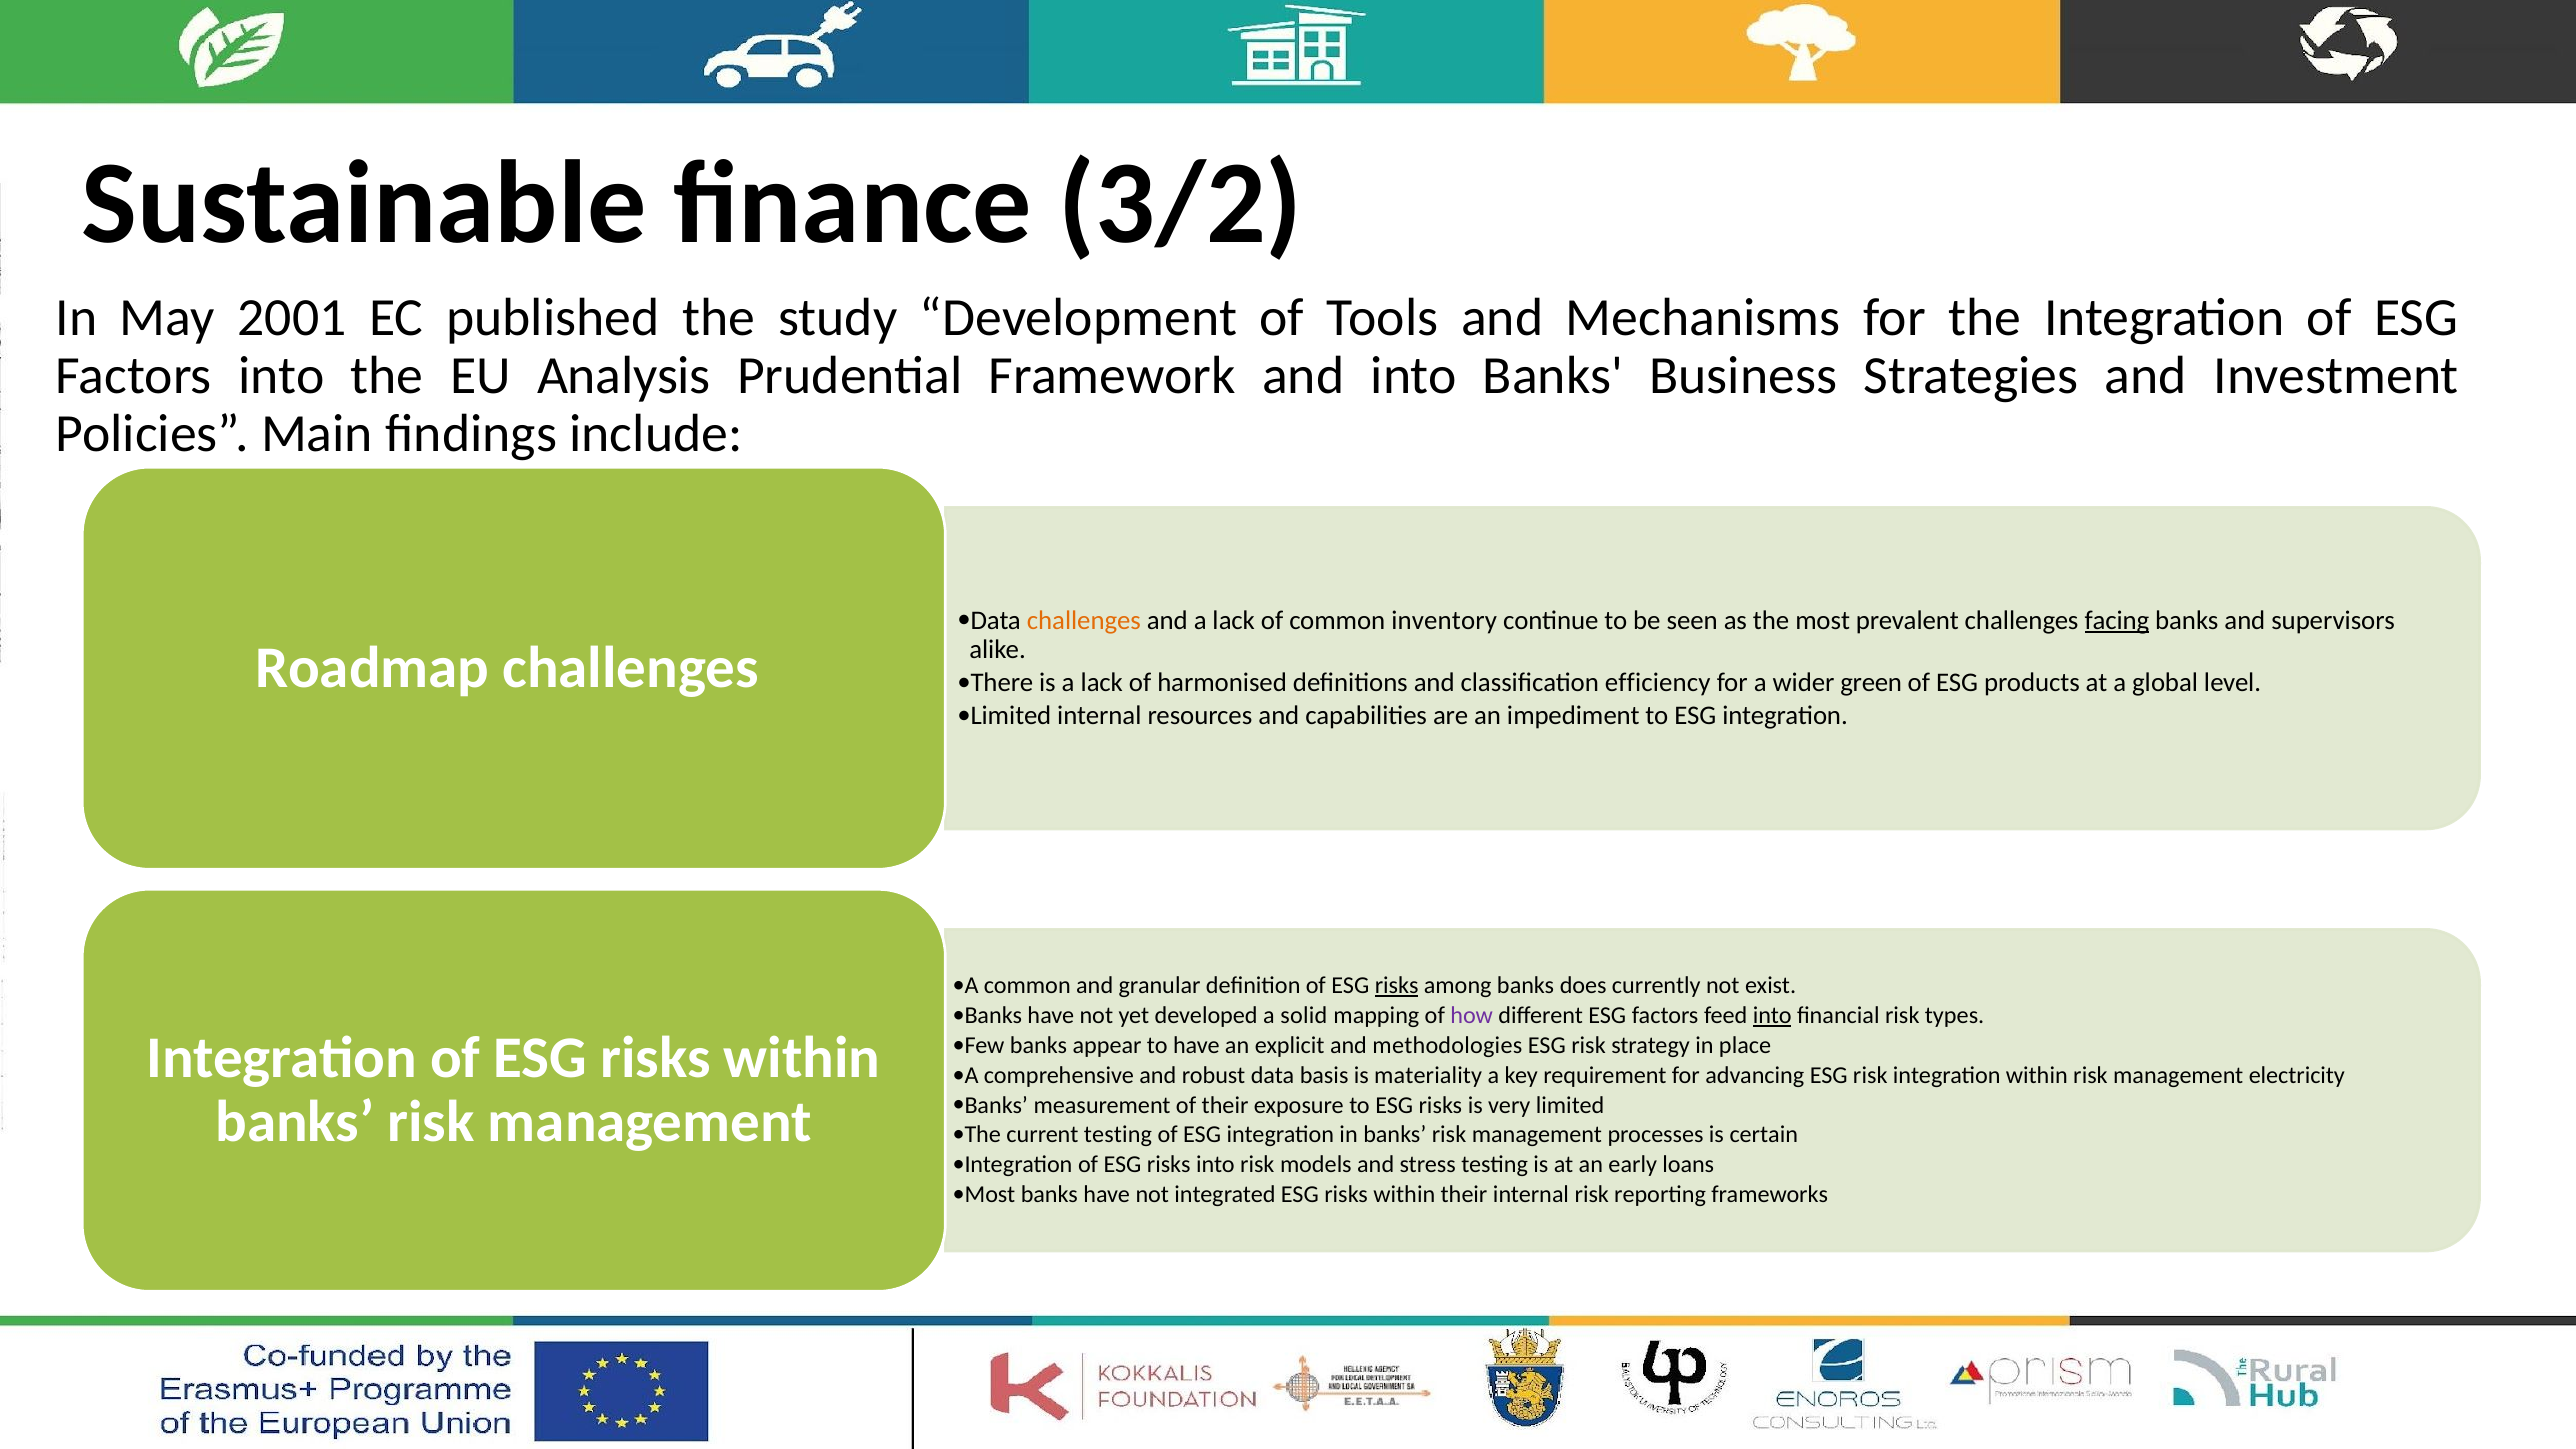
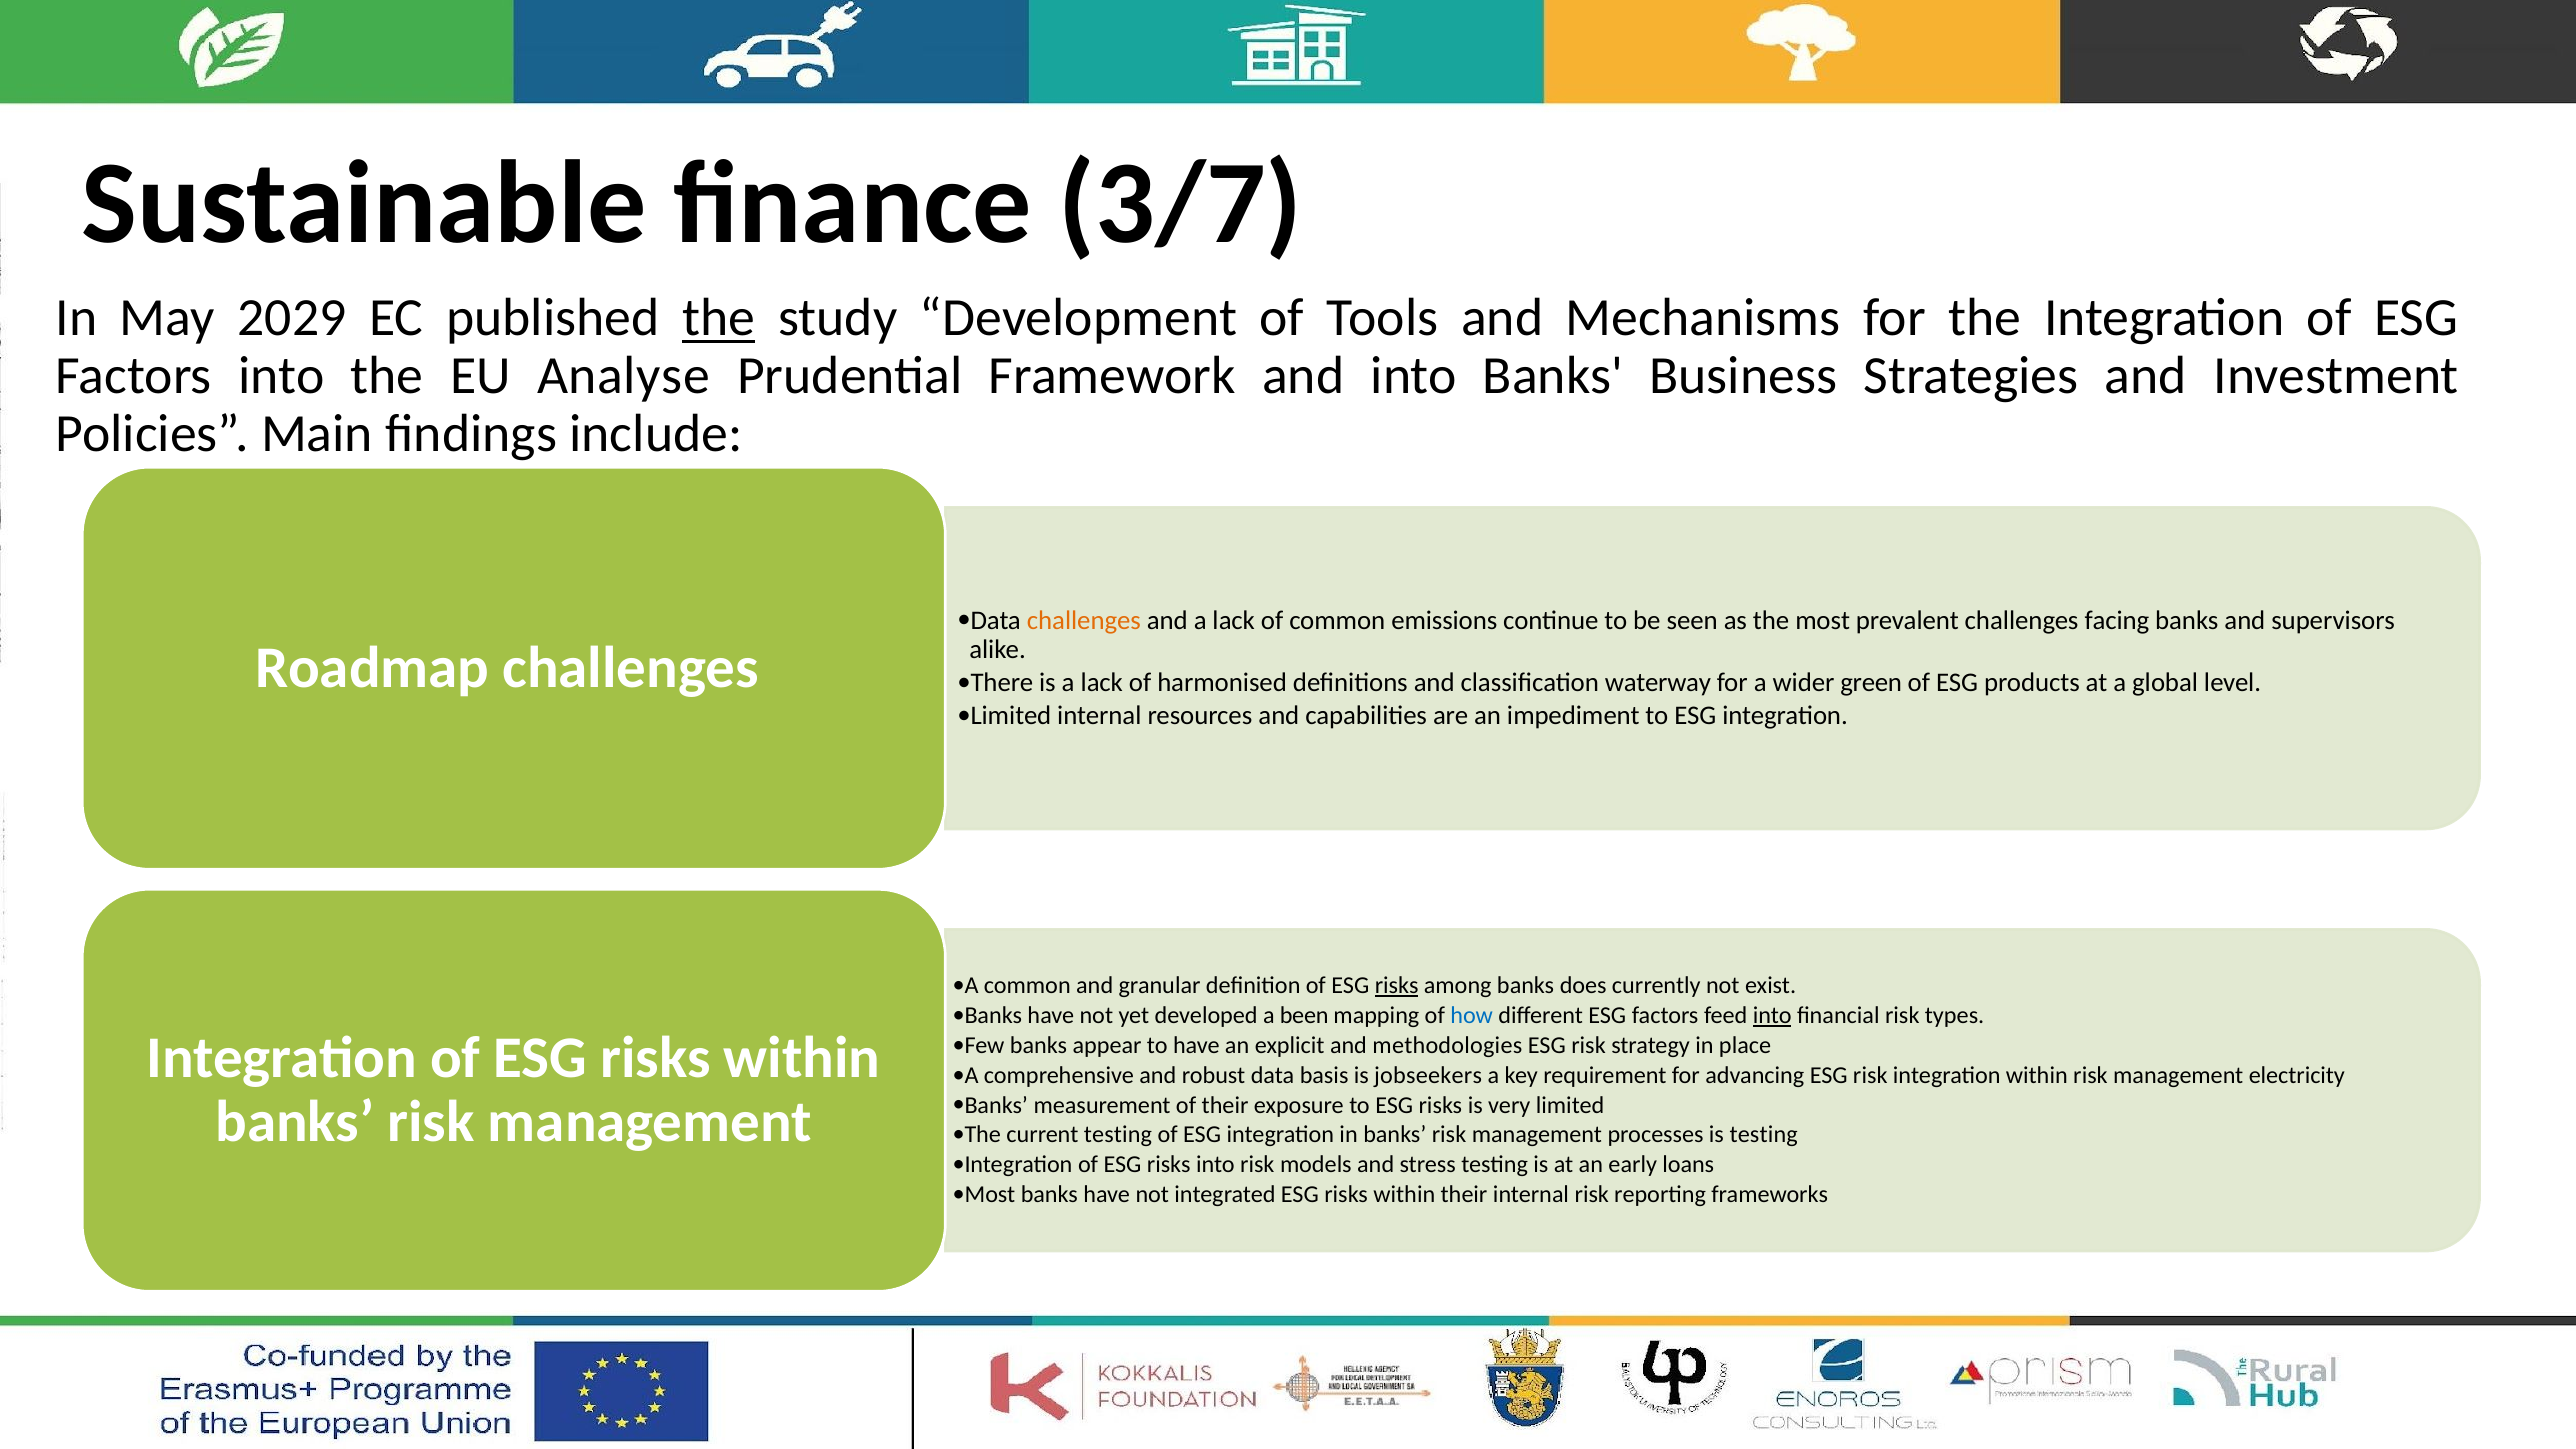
3/2: 3/2 -> 3/7 (1181, 204)
2001: 2001 -> 2029 (292, 318)
the underline: none -> present (719, 318)
Analysis: Analysis -> Analyse (624, 376)
inventory: inventory -> emissions (1444, 620)
facing underline: present -> none (2117, 620)
efficiency: efficiency -> waterway (1658, 683)
solid: solid -> been (1304, 1016)
how colour: purple -> blue (1472, 1016)
materiality: materiality -> jobseekers (1428, 1075)
is certain: certain -> testing (1764, 1135)
